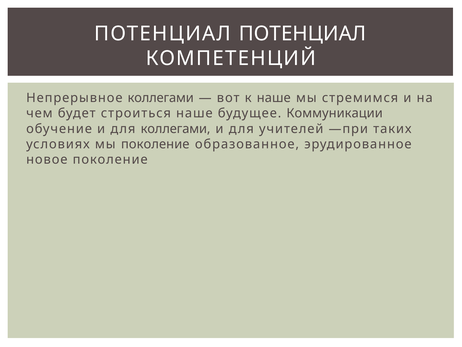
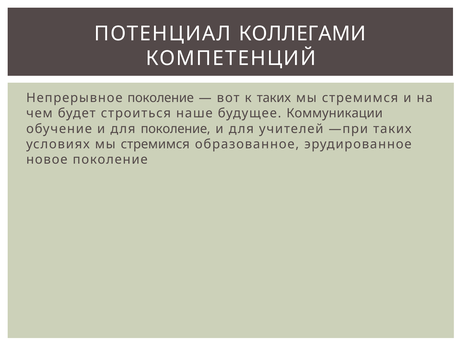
ПОТЕНЦИАЛ ПОТЕНЦИАЛ: ПОТЕНЦИАЛ -> КОЛЛЕГАМИ (302, 34)
Непрерывное коллегами: коллегами -> поколение (161, 98)
к наше: наше -> таких (274, 98)
для коллегами: коллегами -> поколение (176, 129)
условиях мы поколение: поколение -> стремимся (155, 144)
